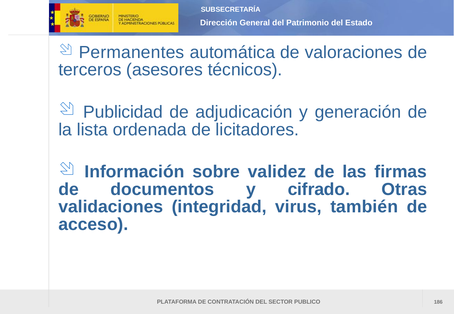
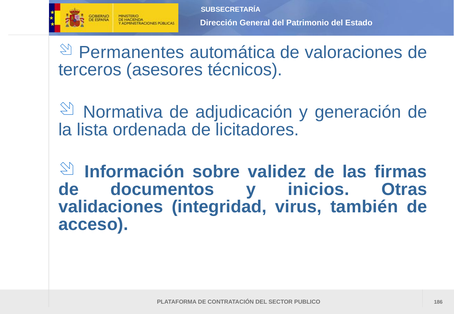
Publicidad: Publicidad -> Normativa (123, 112)
cifrado: cifrado -> inicios (319, 190)
